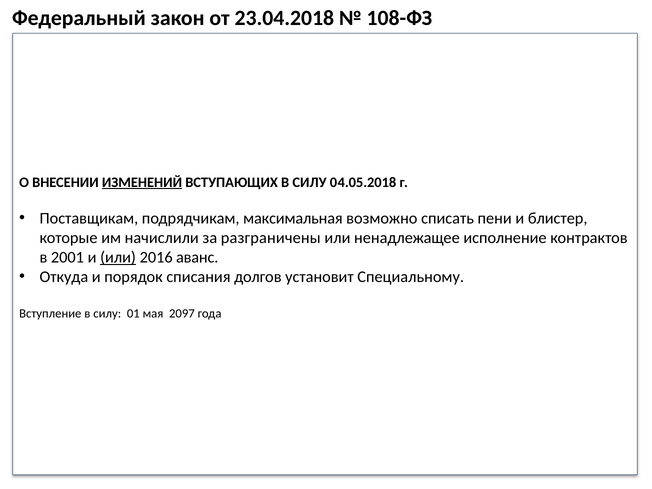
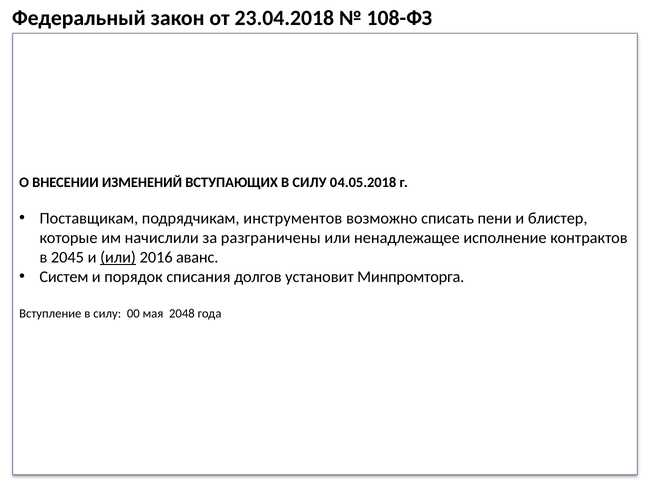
ИЗМЕНЕНИЙ underline: present -> none (142, 182)
максимальная: максимальная -> инструментов (293, 218)
2001: 2001 -> 2045 (67, 257)
Откуда: Откуда -> Систем (64, 277)
Специальному: Специальному -> Минпромторга (411, 277)
01: 01 -> 00 (133, 314)
2097: 2097 -> 2048 (182, 314)
